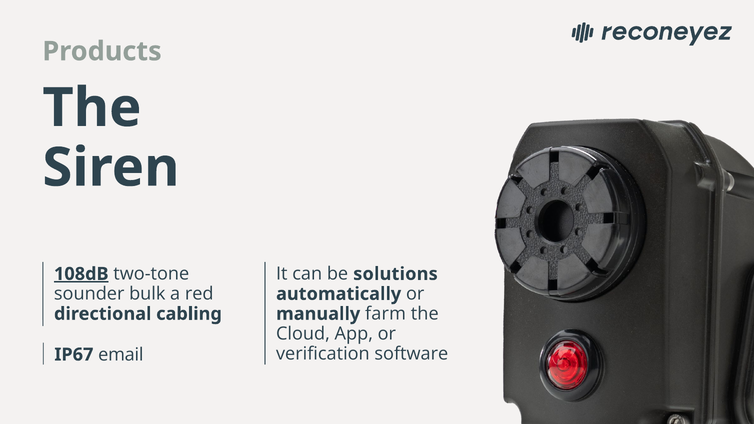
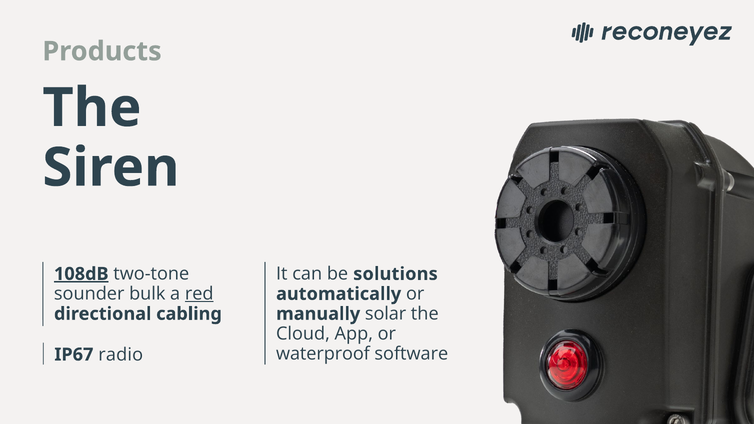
red underline: none -> present (199, 294)
farm: farm -> solar (386, 314)
verification: verification -> waterproof (323, 354)
email: email -> radio (121, 355)
